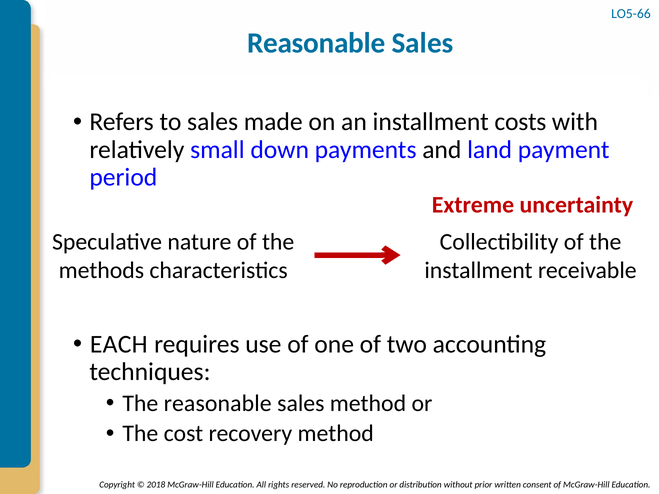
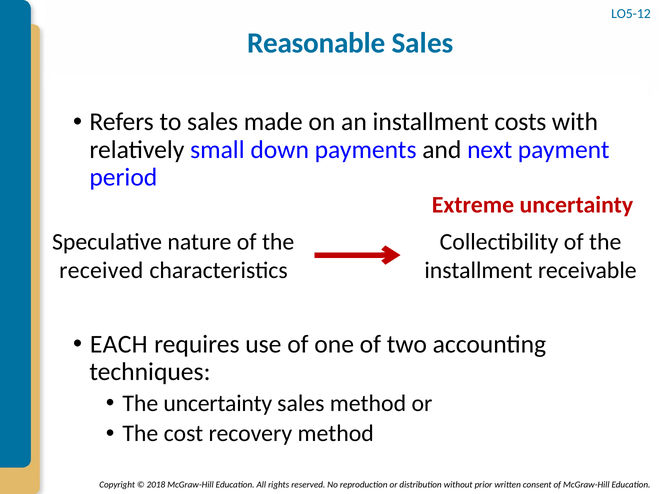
LO5-66: LO5-66 -> LO5-12 (631, 14)
land: land -> next (490, 150)
methods: methods -> received (101, 271)
The reasonable: reasonable -> uncertainty (218, 404)
